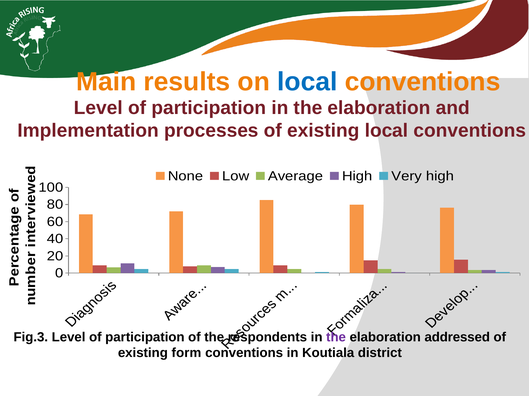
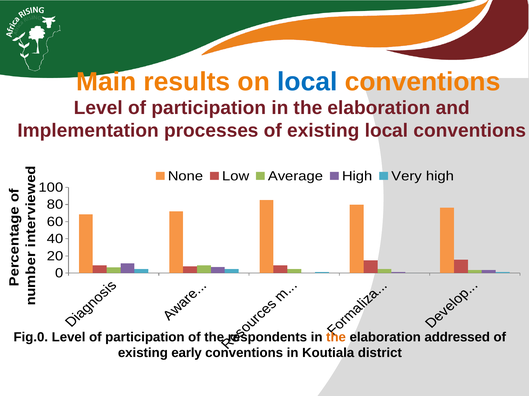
Fig.3: Fig.3 -> Fig.0 (31, 338)
the colour: purple -> orange (336, 338)
form: form -> early (187, 354)
